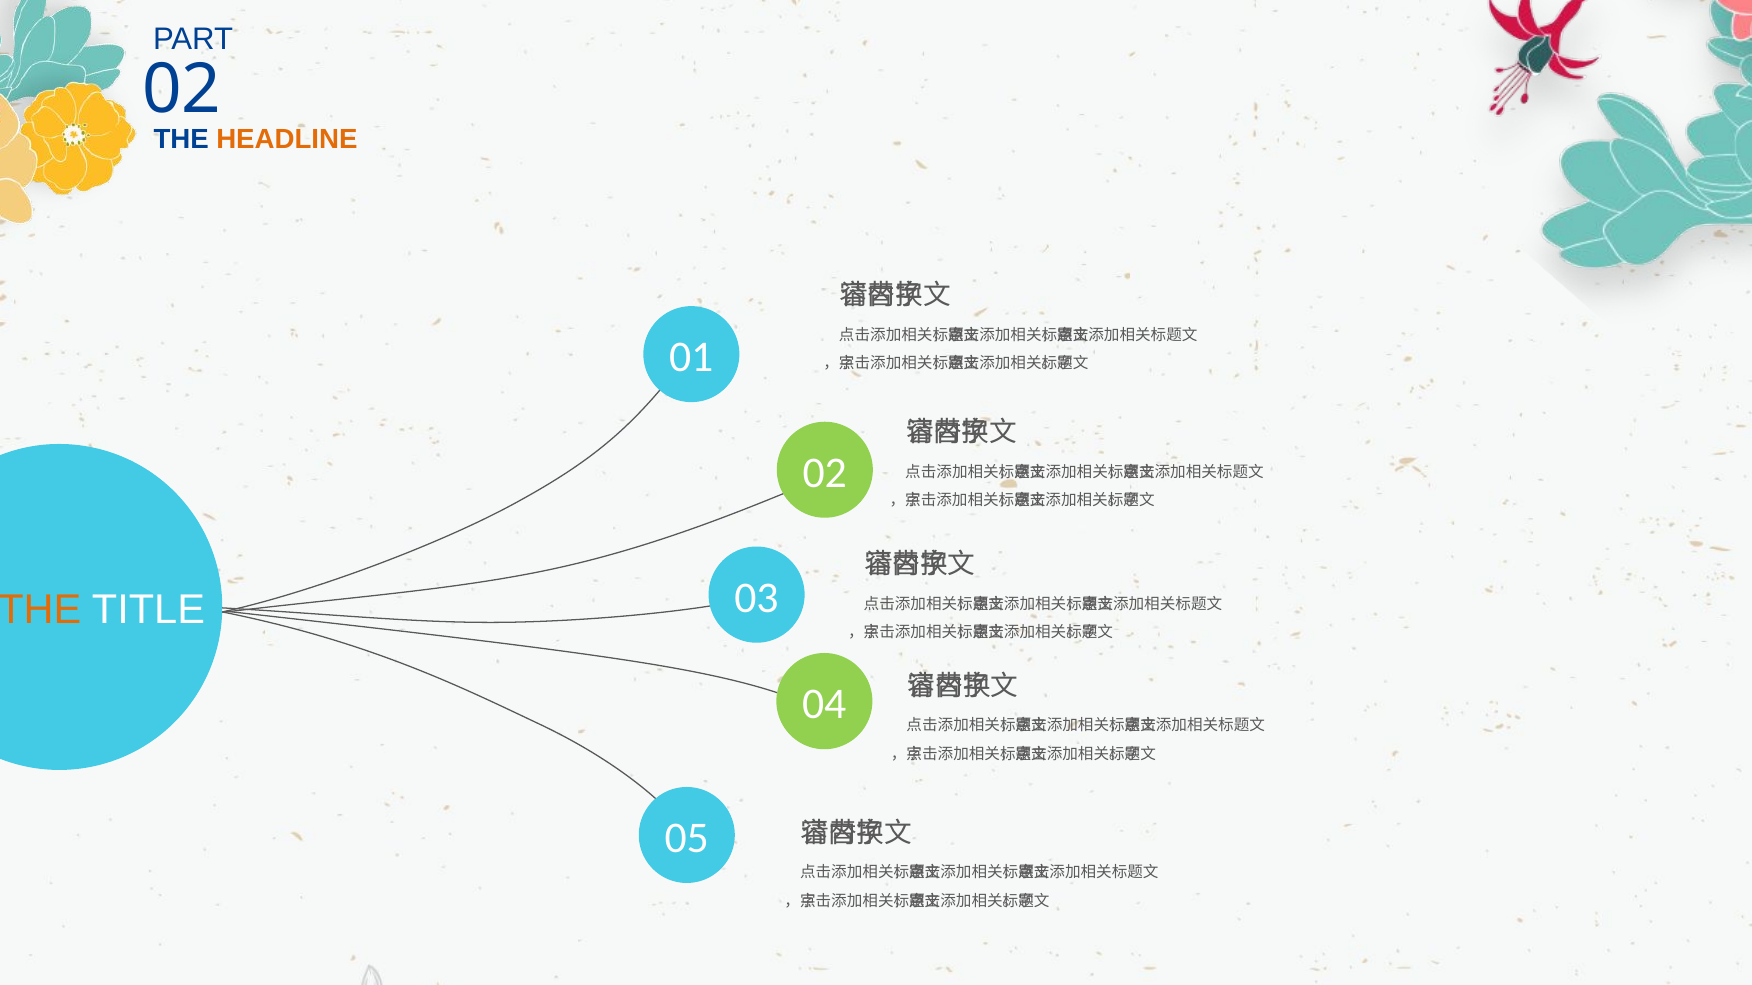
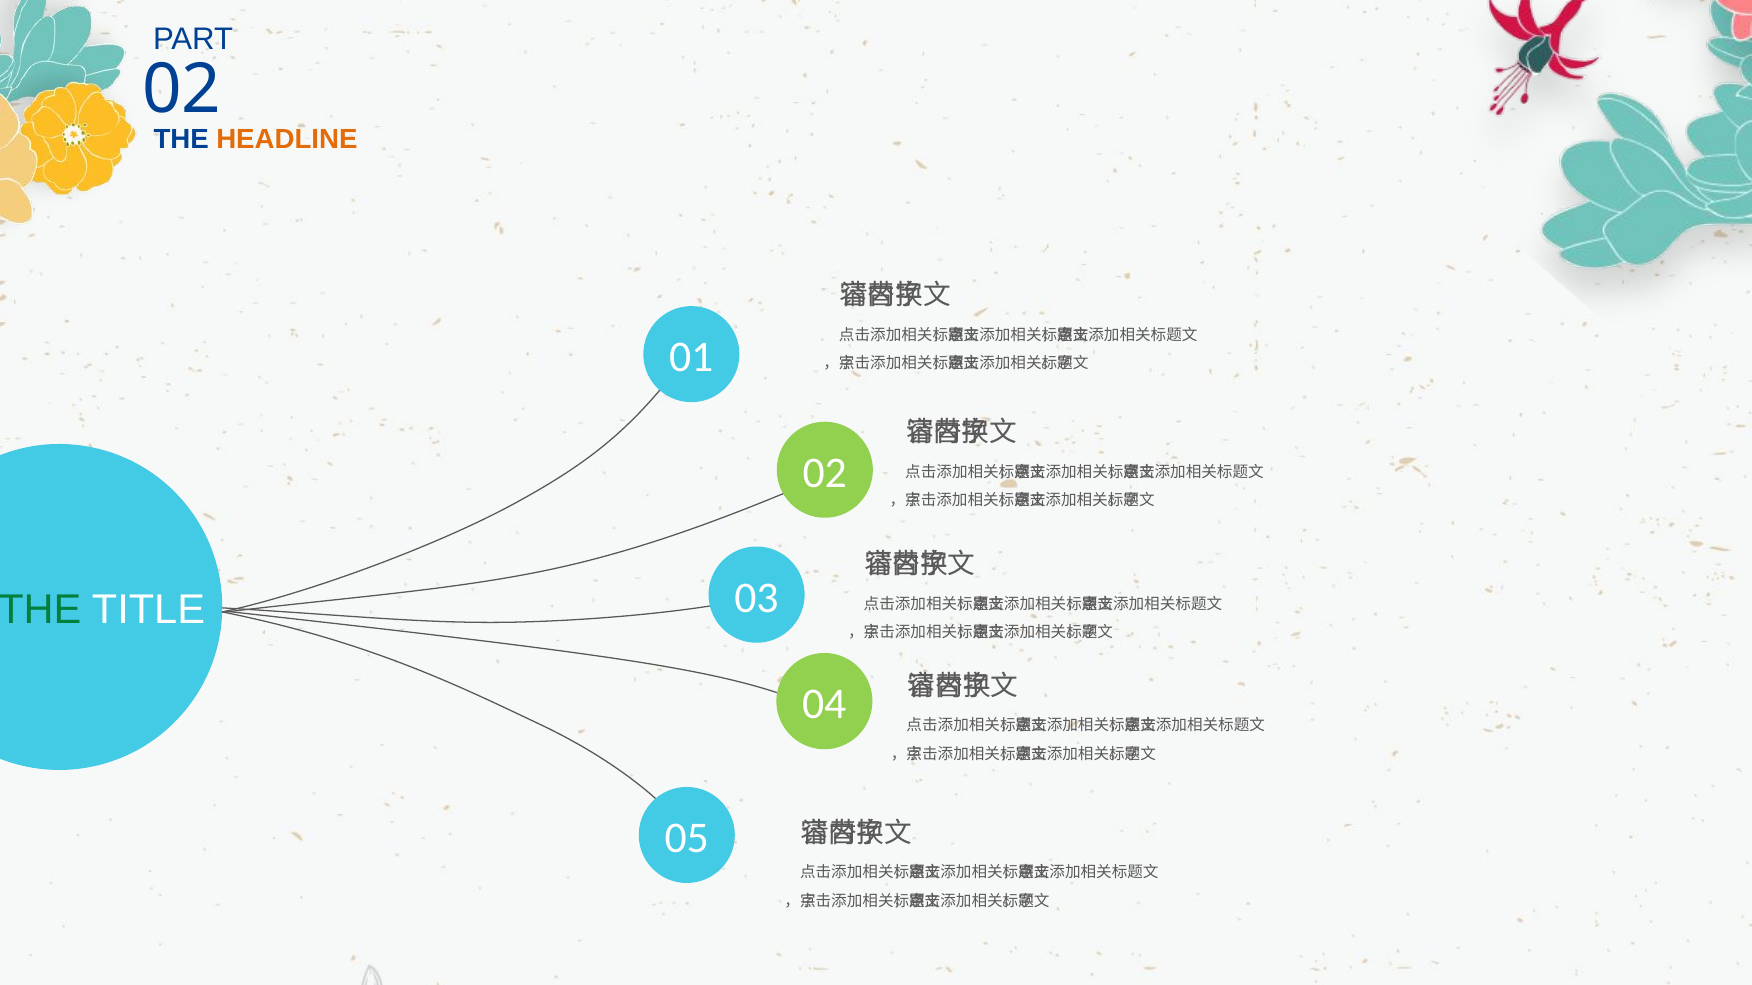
THE colour: orange -> green (40, 610)
